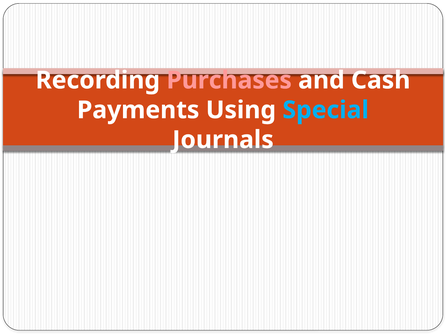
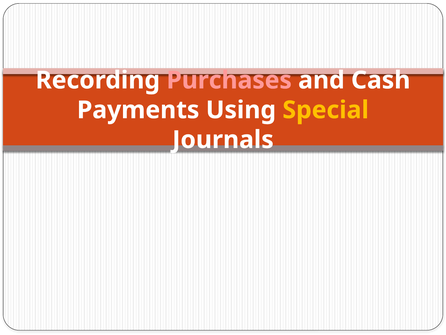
Special colour: light blue -> yellow (326, 110)
